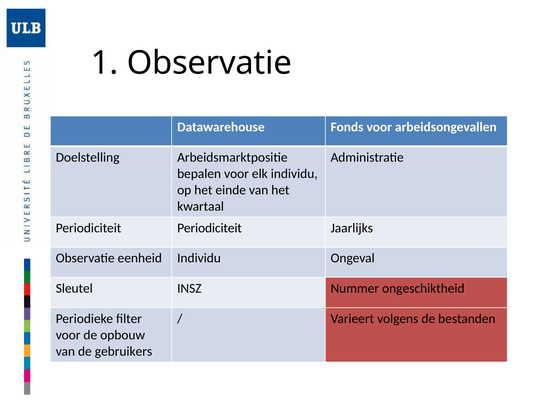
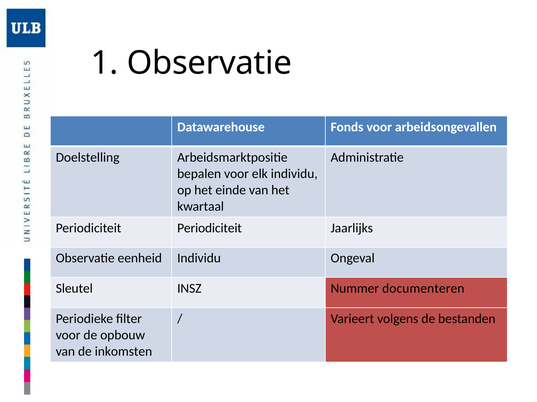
ongeschiktheid: ongeschiktheid -> documenteren (423, 289)
gebruikers: gebruikers -> inkomsten (123, 352)
